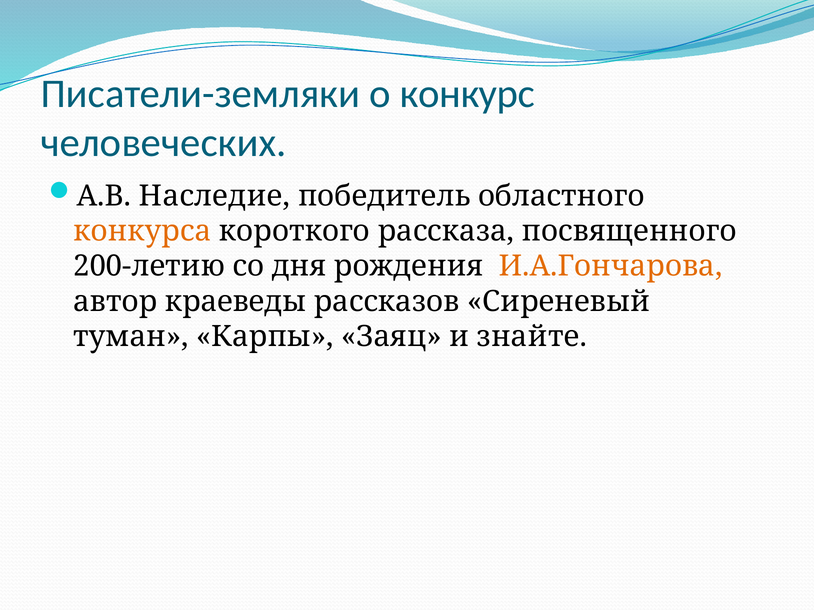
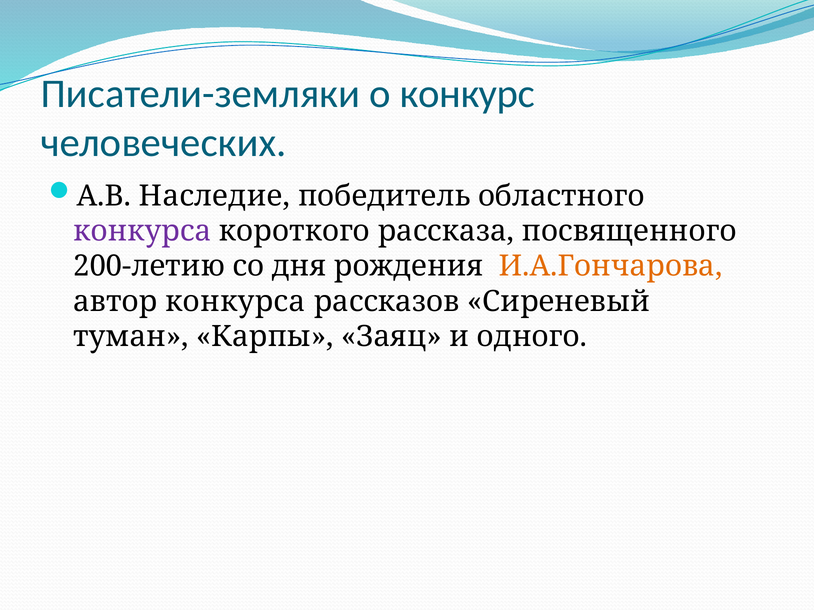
конкурса colour: orange -> purple (142, 231)
автор краеведы: краеведы -> конкурса (235, 302)
знайте: знайте -> одного (532, 337)
